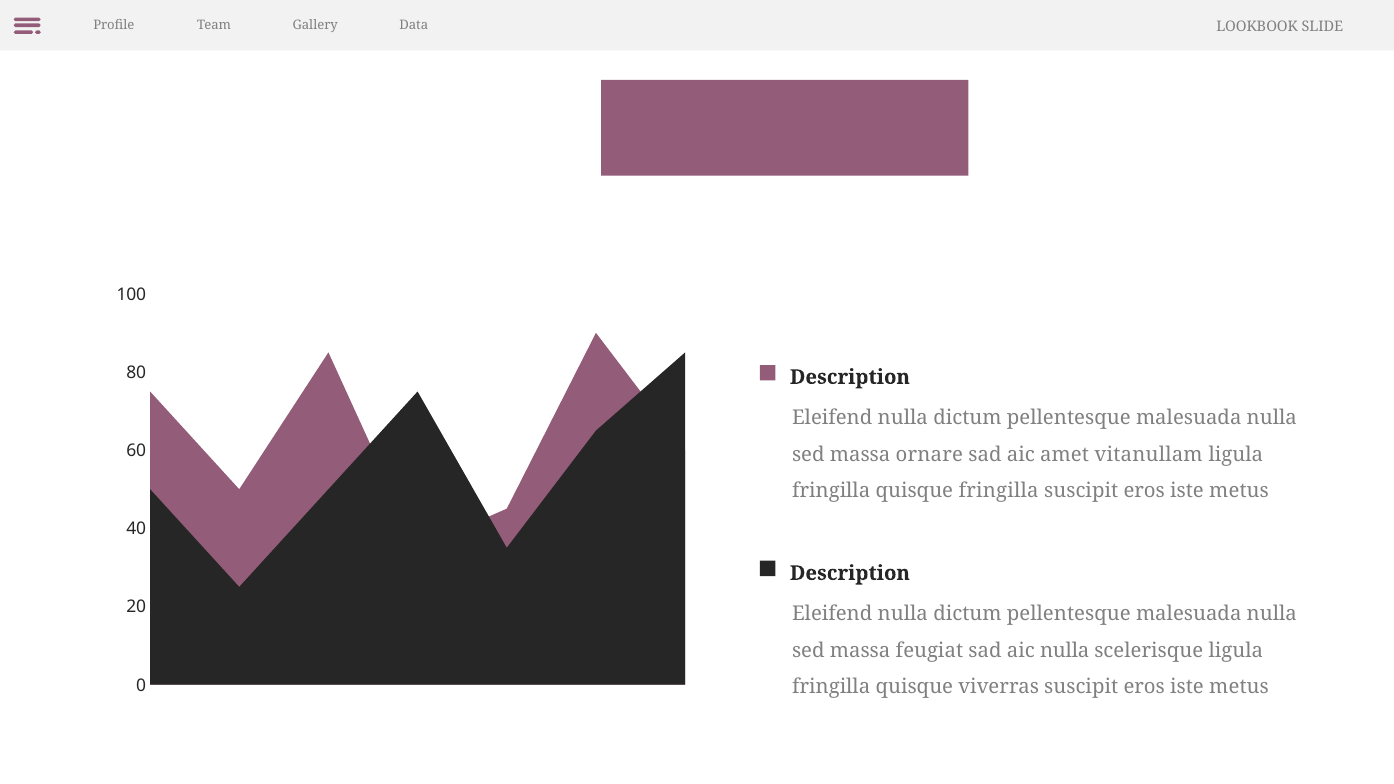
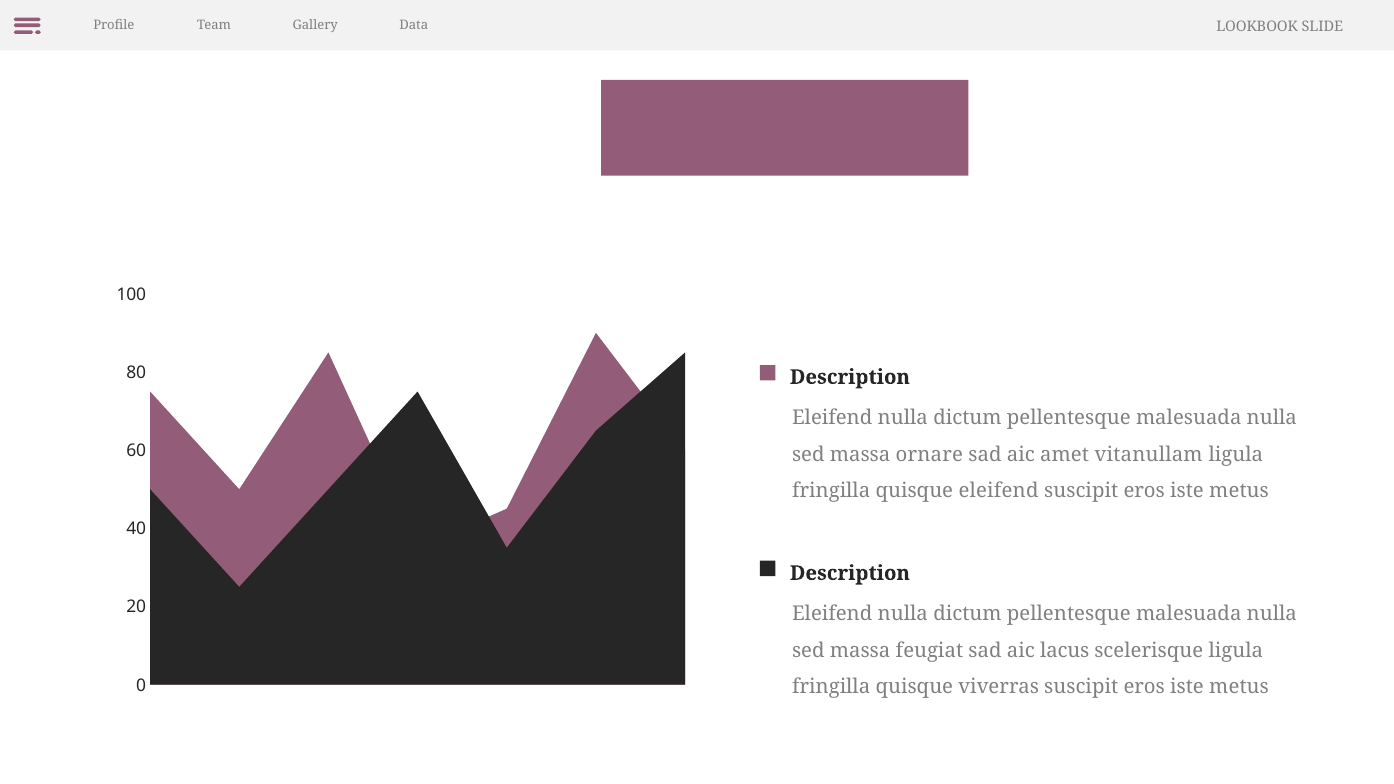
quisque fringilla: fringilla -> eleifend (999, 491)
aic nulla: nulla -> lacus (1065, 651)
